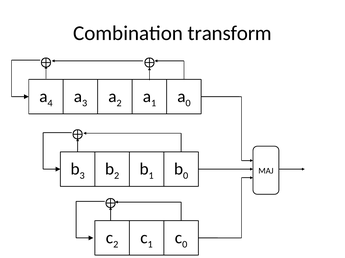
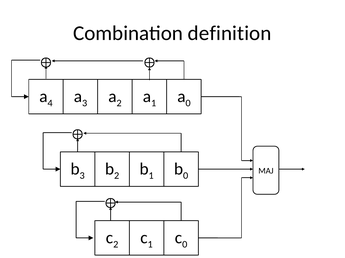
transform: transform -> definition (230, 33)
